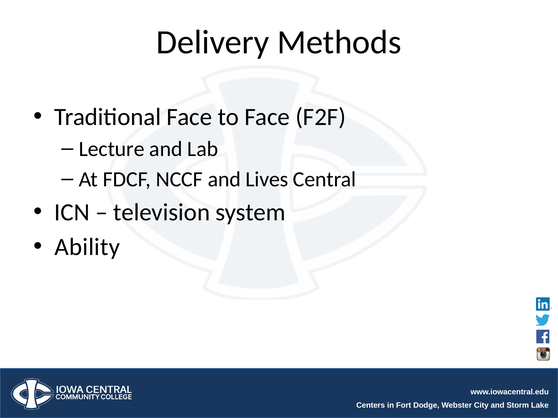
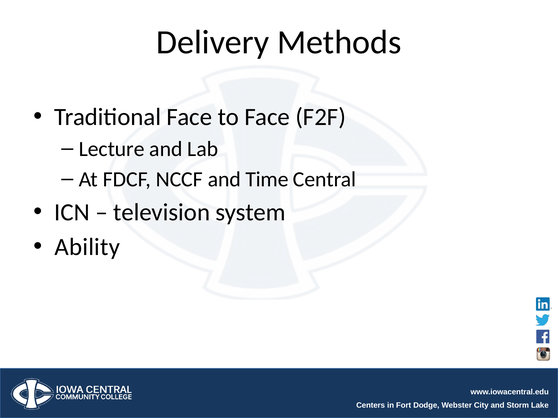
Lives: Lives -> Time (267, 179)
